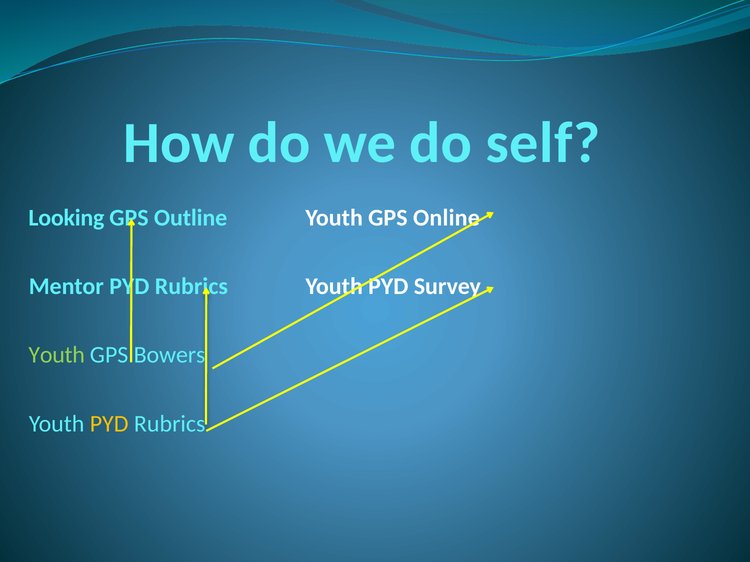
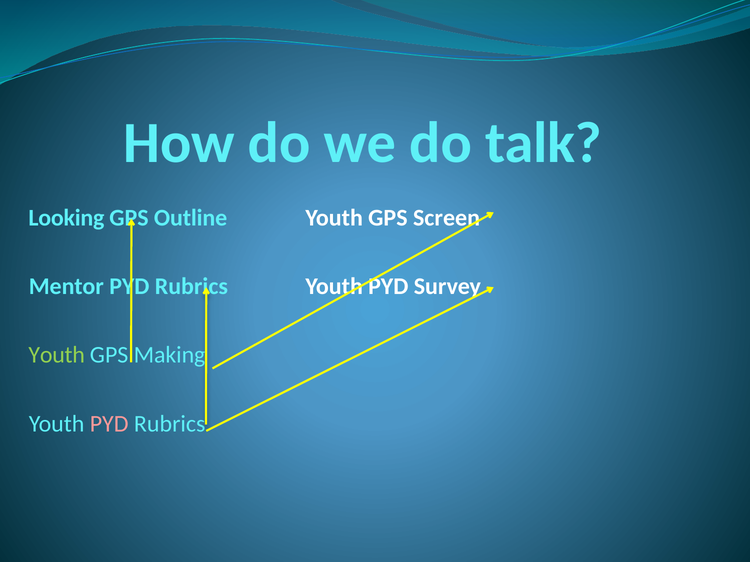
self: self -> talk (543, 143)
Online: Online -> Screen (447, 218)
Bowers: Bowers -> Making (170, 355)
PYD colour: yellow -> pink (109, 424)
